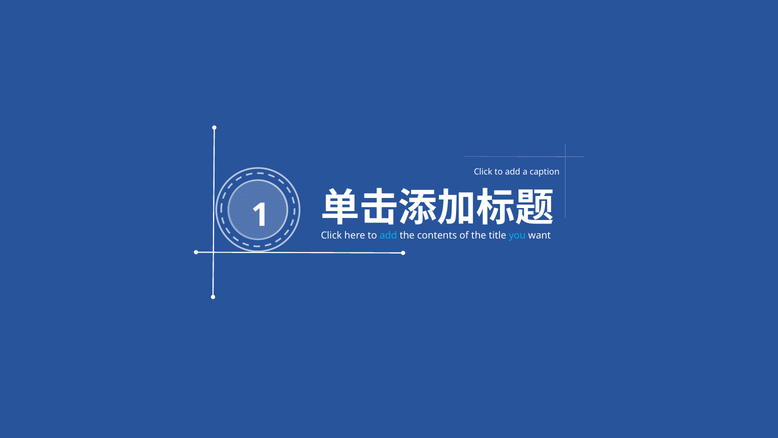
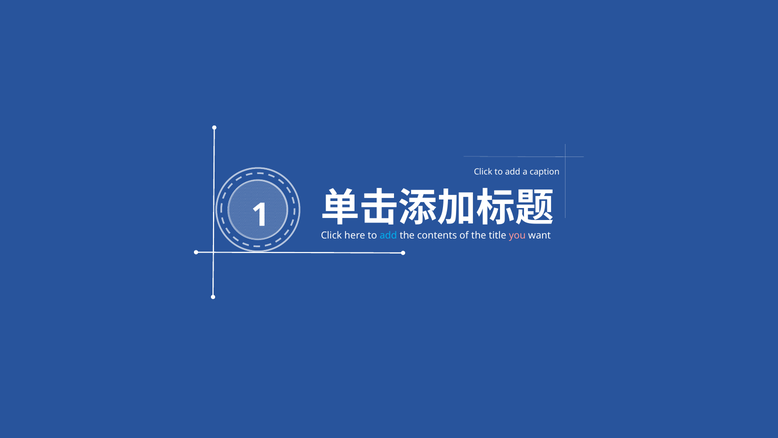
you colour: light blue -> pink (517, 235)
